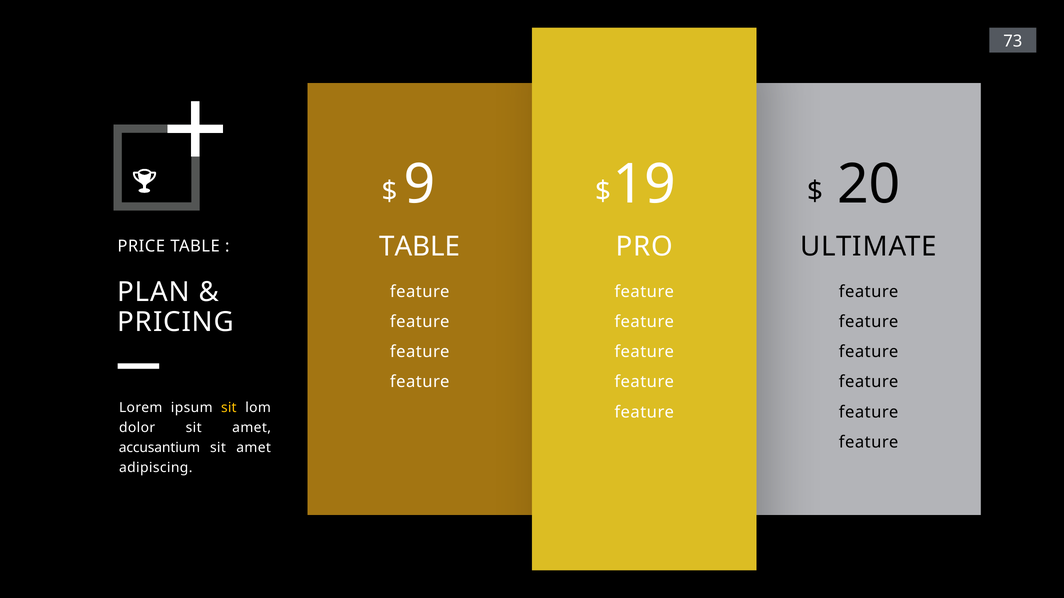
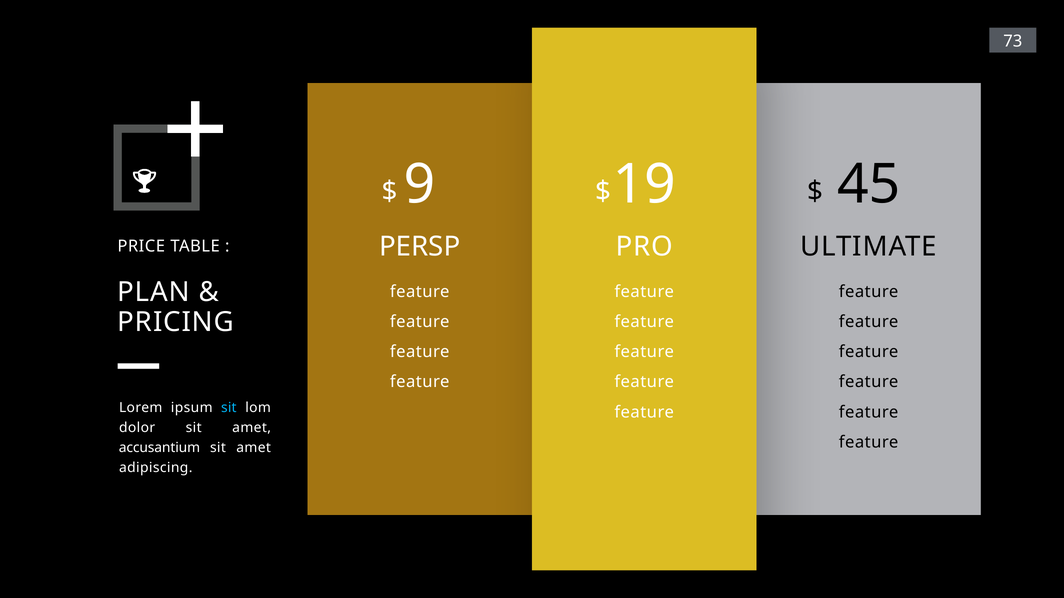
20: 20 -> 45 (869, 185)
TABLE: TABLE -> PERSP (420, 247)
sit colour: yellow -> light blue (229, 408)
